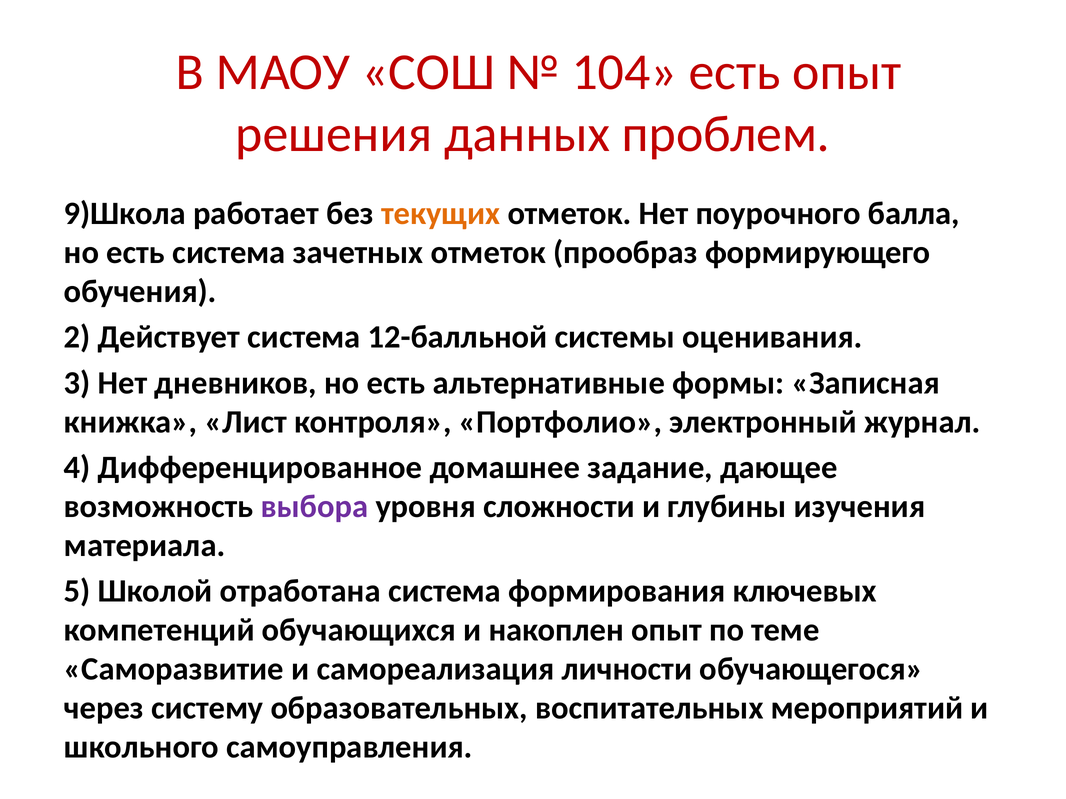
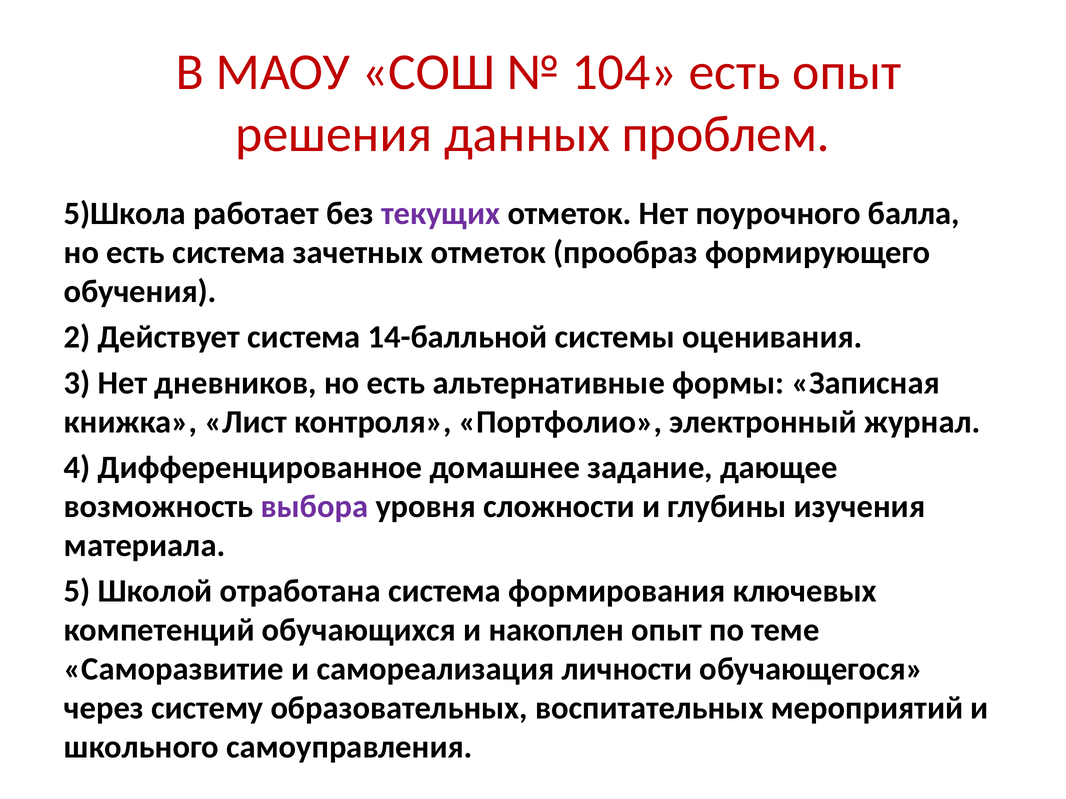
9)Школа: 9)Школа -> 5)Школа (125, 214)
текущих colour: orange -> purple (441, 214)
12-балльной: 12-балльной -> 14-балльной (458, 337)
